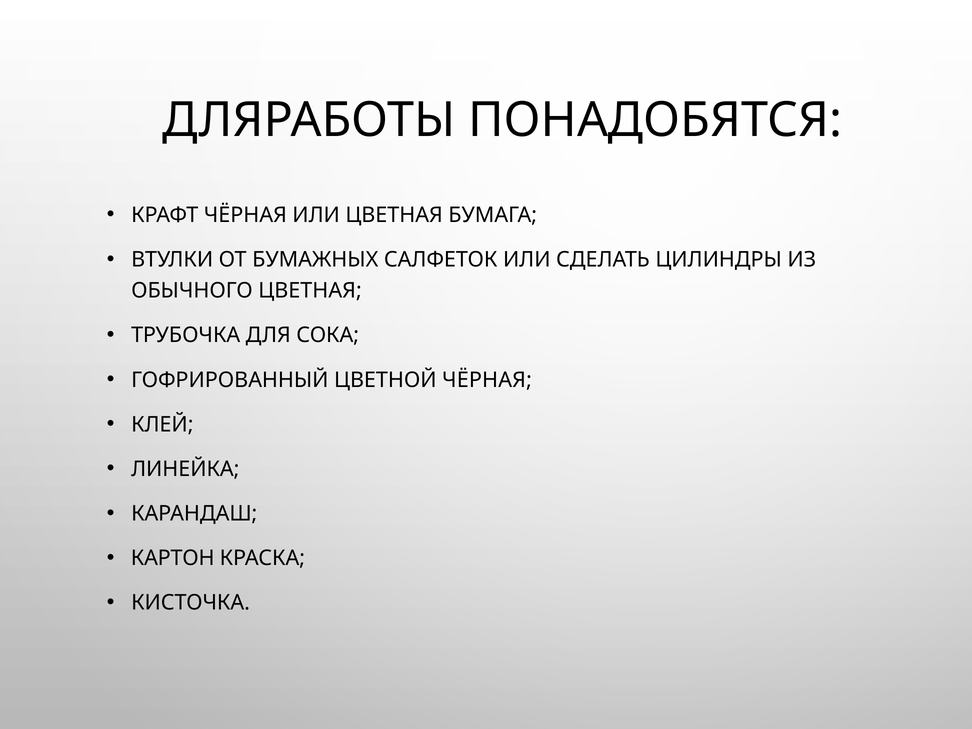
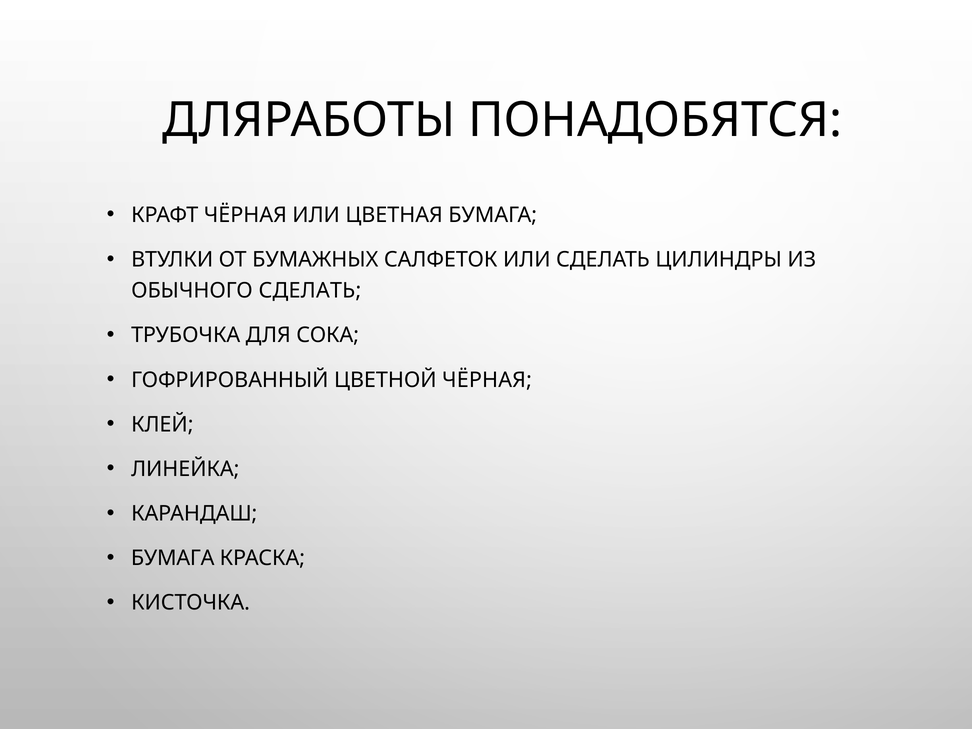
ОБЫЧНОГО ЦВЕТНАЯ: ЦВЕТНАЯ -> СДЕЛАТЬ (310, 291)
КАРТОН: КАРТОН -> БУМАГА (173, 558)
